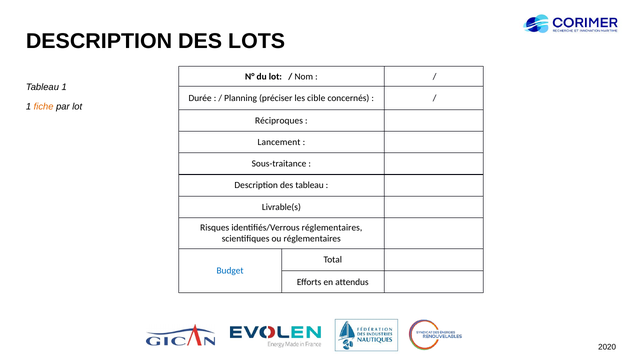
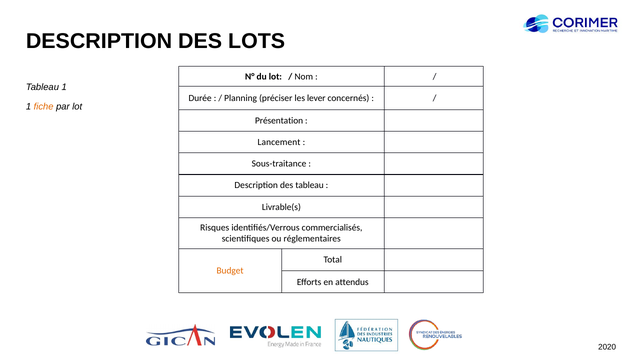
cible: cible -> lever (316, 98)
Réciproques: Réciproques -> Présentation (279, 121)
identifiés/Verrous réglementaires: réglementaires -> commercialisés (332, 228)
Budget colour: blue -> orange (230, 271)
